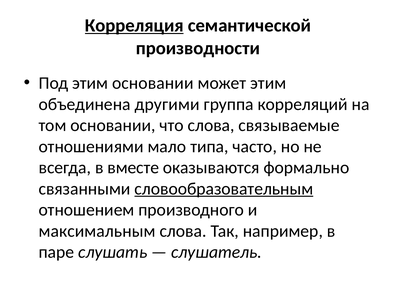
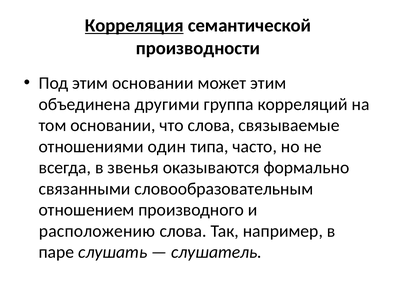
мало: мало -> один (167, 146)
вместе: вместе -> звенья (133, 168)
словообразовательным underline: present -> none (224, 189)
максимальным: максимальным -> расположению (97, 231)
